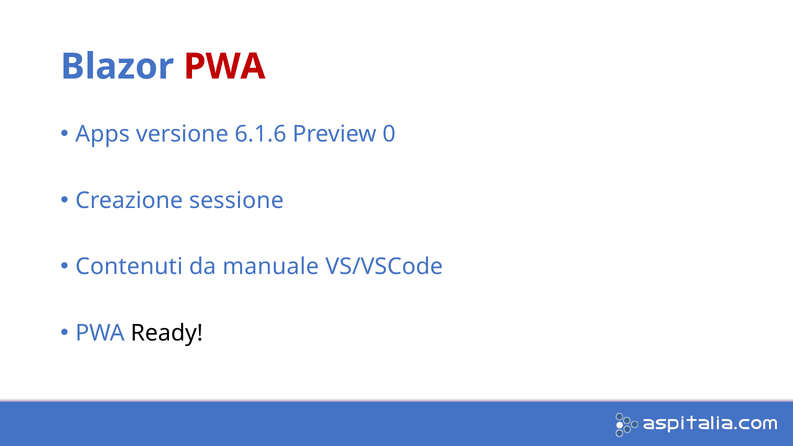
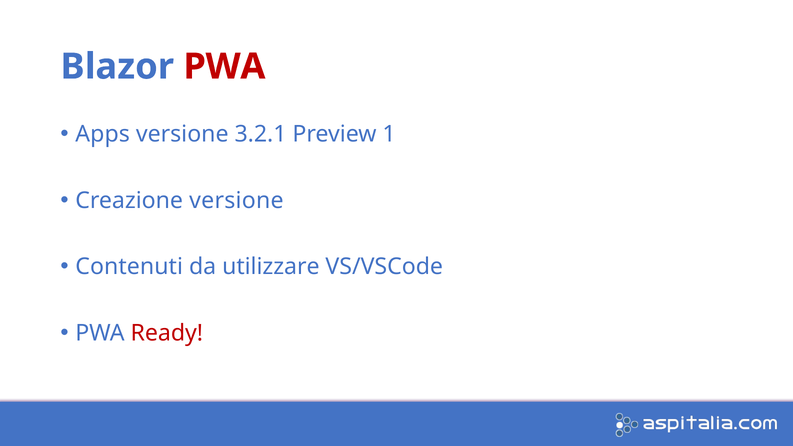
6.1.6: 6.1.6 -> 3.2.1 (261, 134)
0: 0 -> 1 (389, 134)
Creazione sessione: sessione -> versione (236, 200)
manuale: manuale -> utilizzare (271, 267)
Ready colour: black -> red (167, 333)
